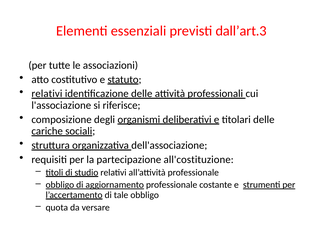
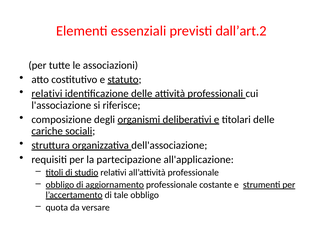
dall’art.3: dall’art.3 -> dall’art.2 (241, 31)
all'costituzione: all'costituzione -> all'applicazione (199, 160)
